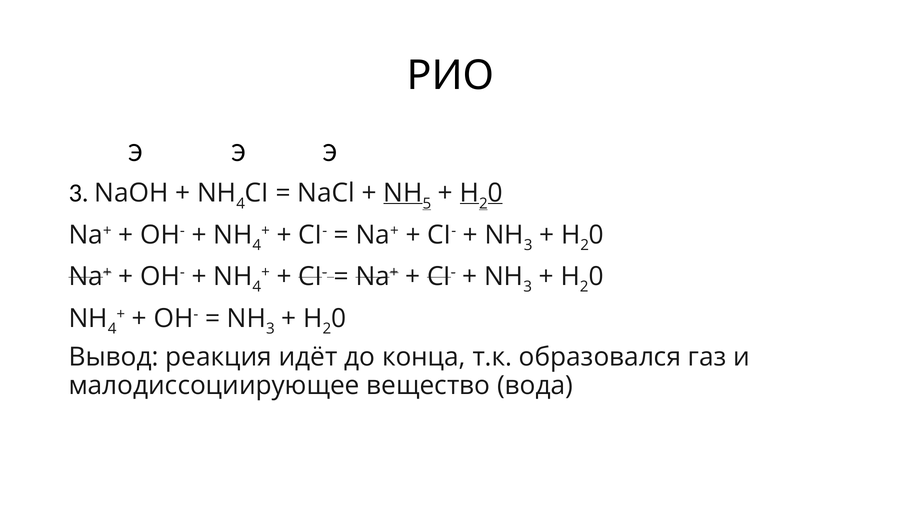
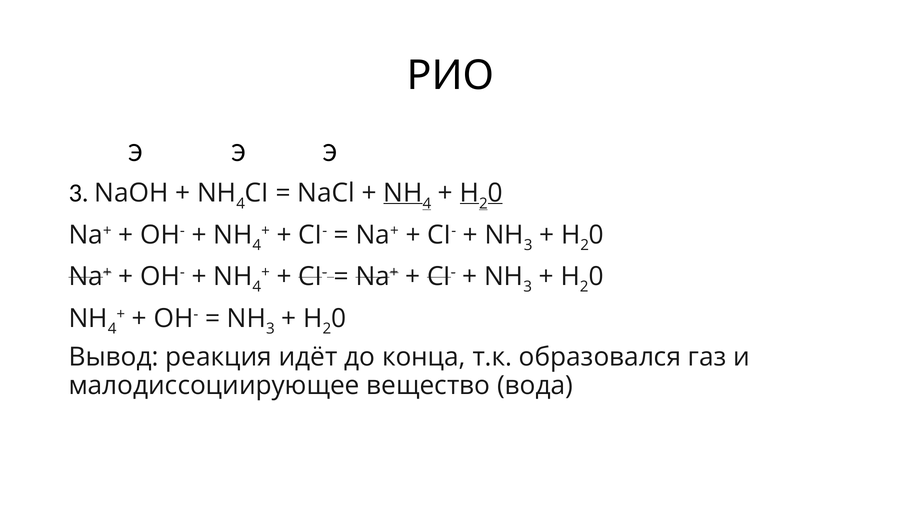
5: 5 -> 4 (427, 203)
